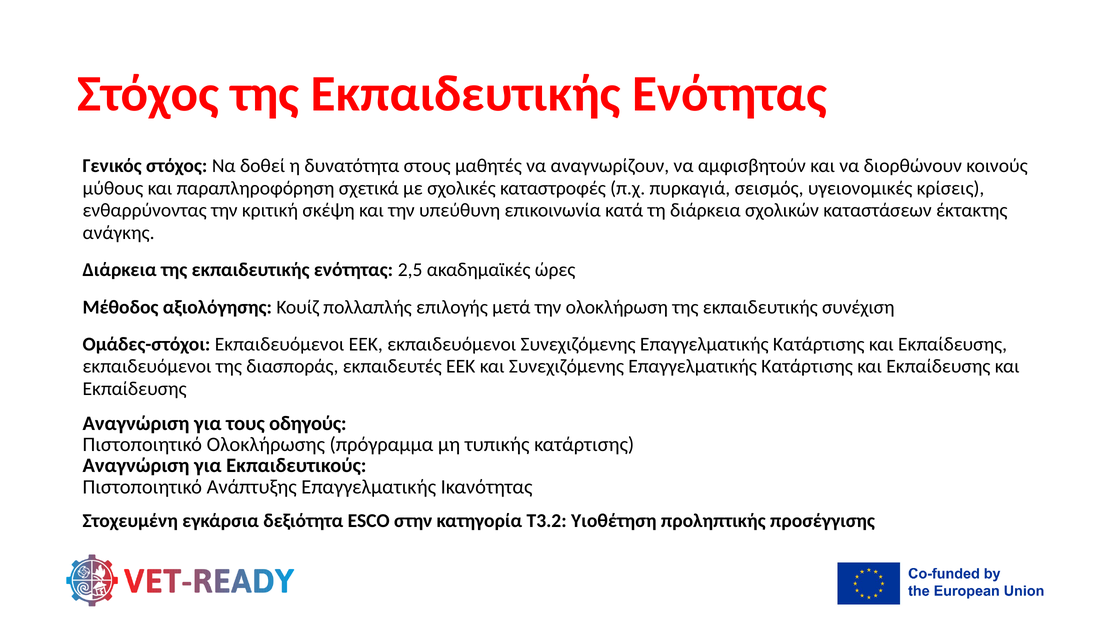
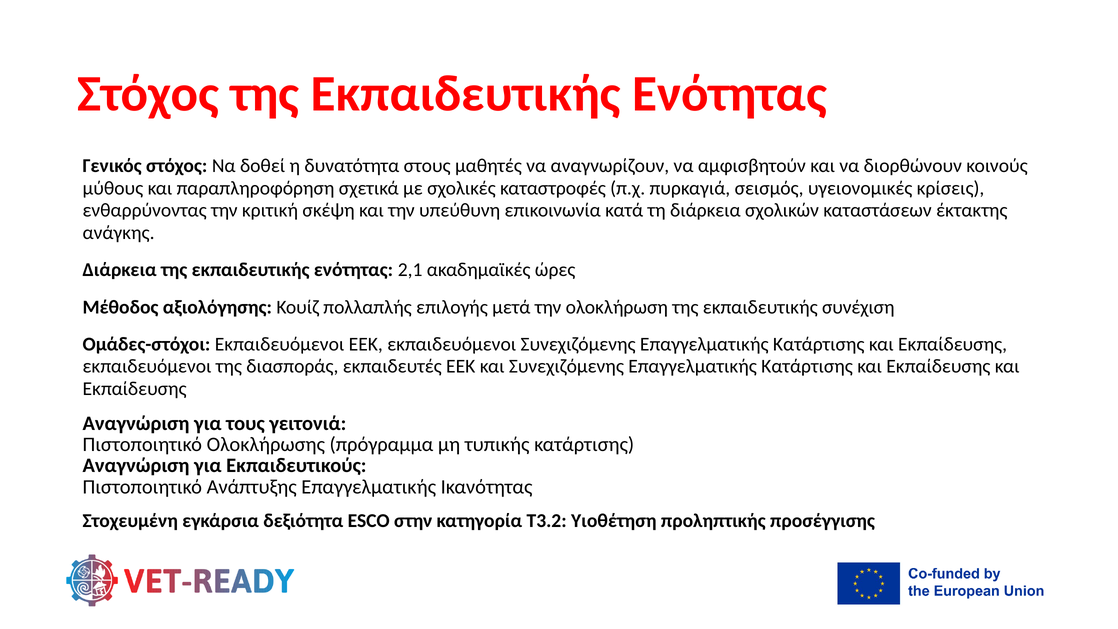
2,5: 2,5 -> 2,1 (410, 270)
οδηγούς: οδηγούς -> γειτονιά (308, 423)
